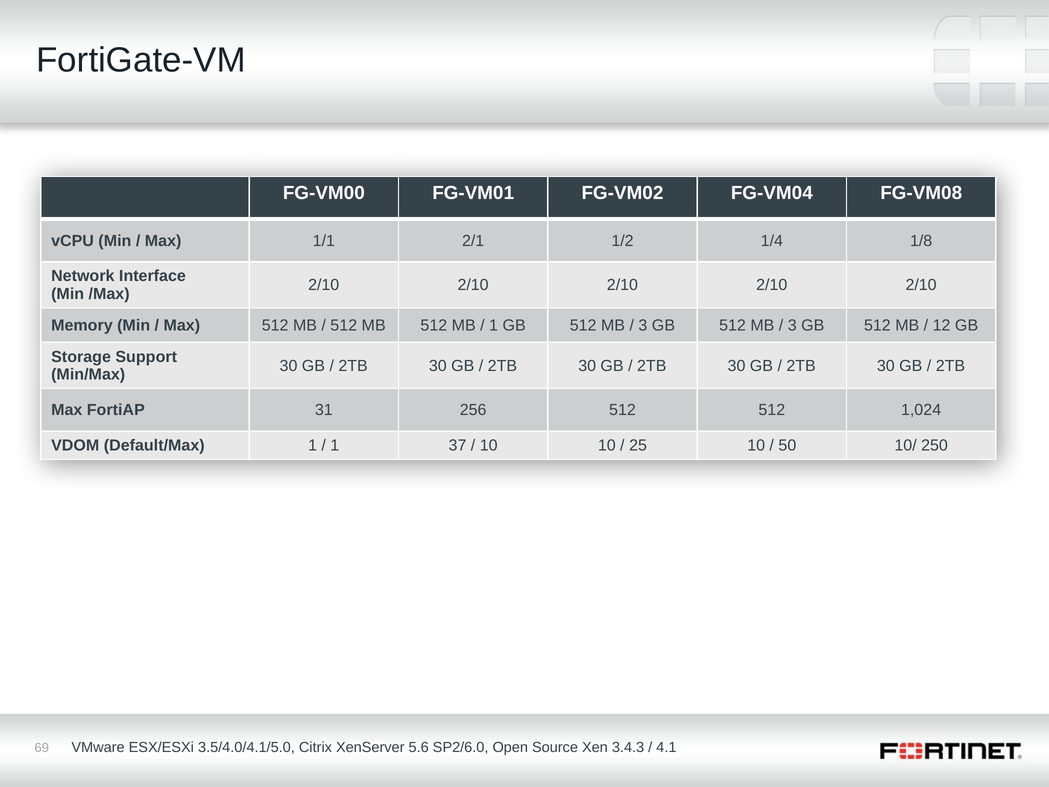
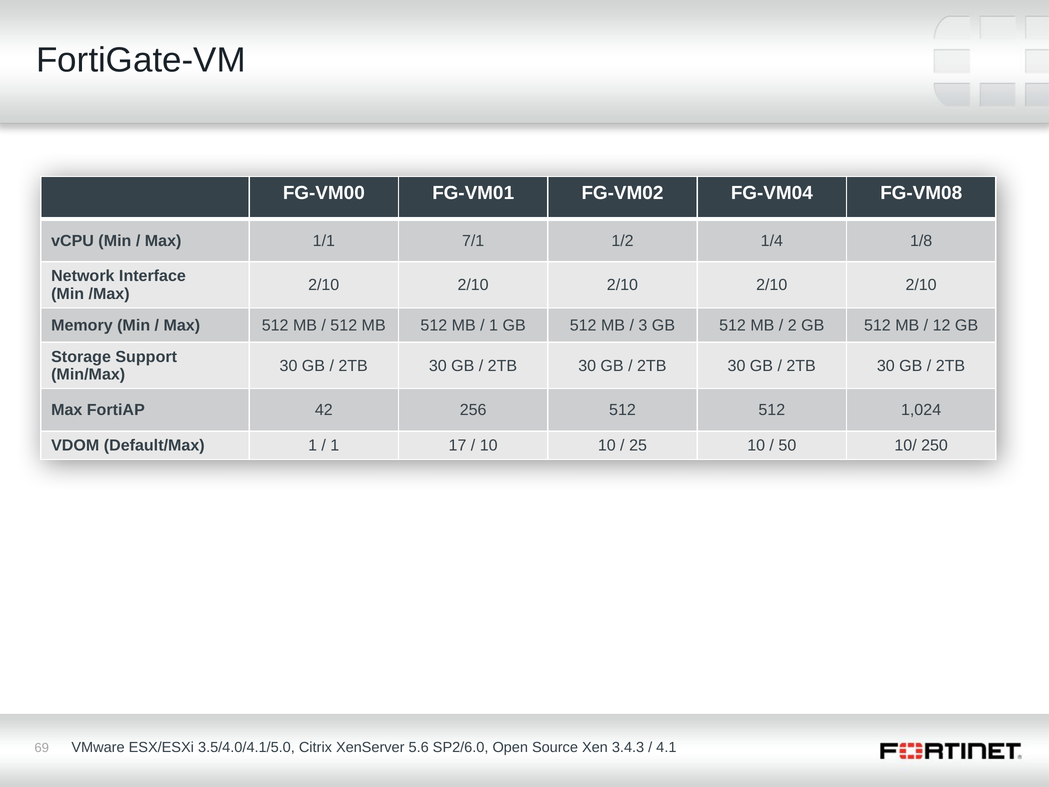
2/1: 2/1 -> 7/1 (473, 241)
3: 3 -> 2 (792, 325)
31: 31 -> 42 (324, 410)
37: 37 -> 17 (458, 445)
